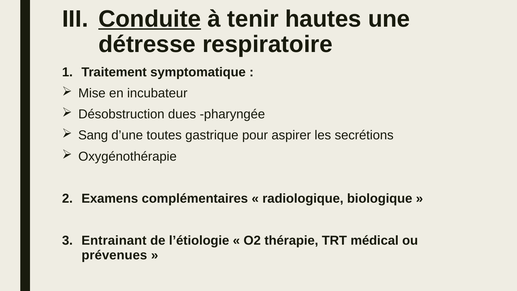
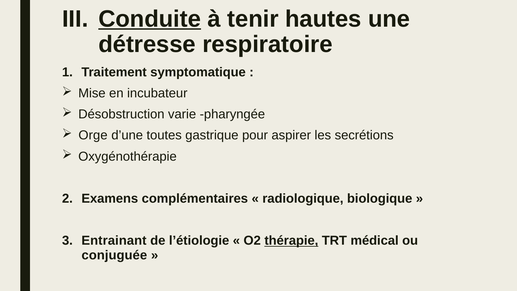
dues: dues -> varie (182, 114)
Sang: Sang -> Orge (93, 135)
thérapie underline: none -> present (291, 241)
prévenues: prévenues -> conjuguée (114, 255)
